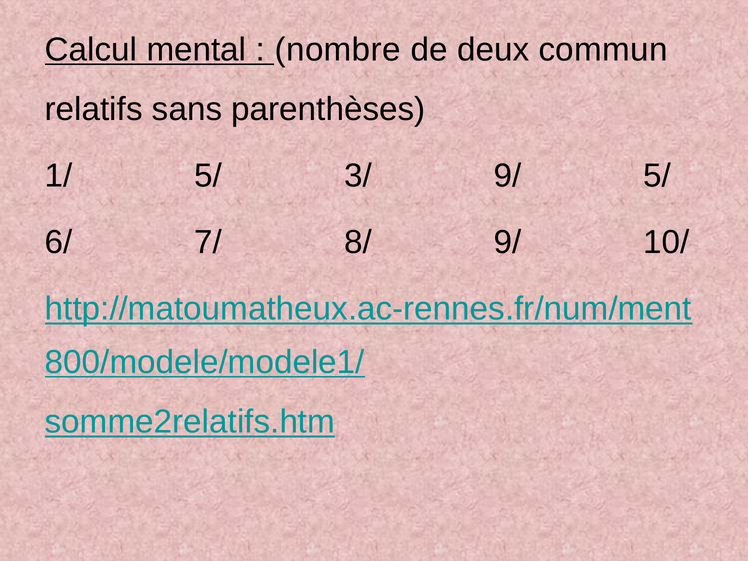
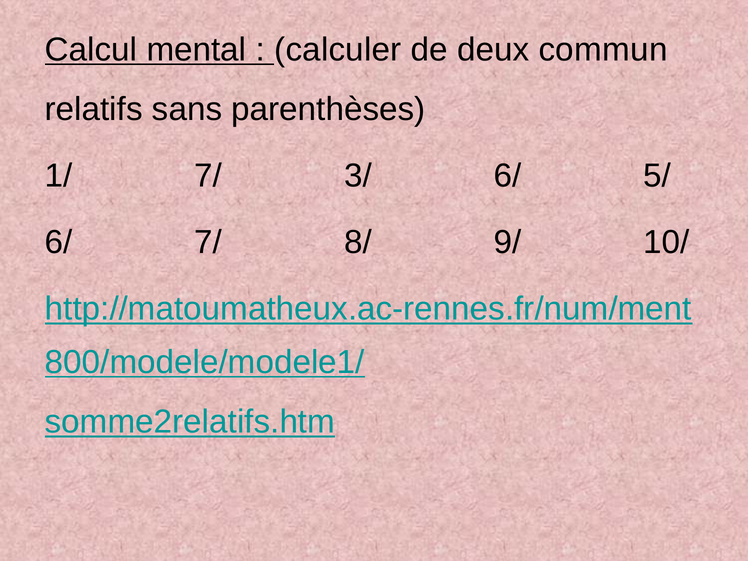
nombre: nombre -> calculer (338, 50)
1/ 5/: 5/ -> 7/ (208, 176)
3/ 9/: 9/ -> 6/ (508, 176)
